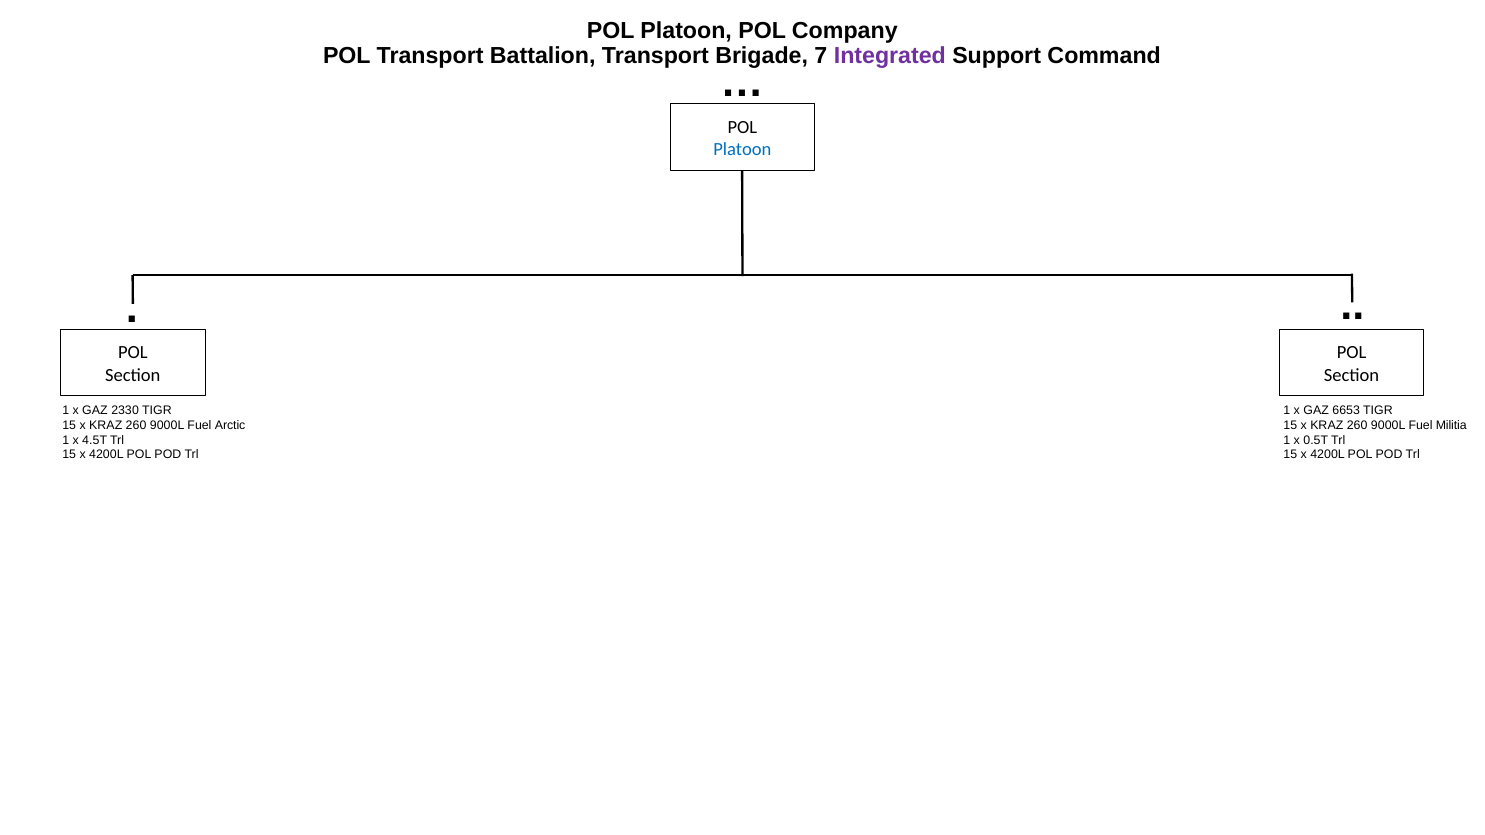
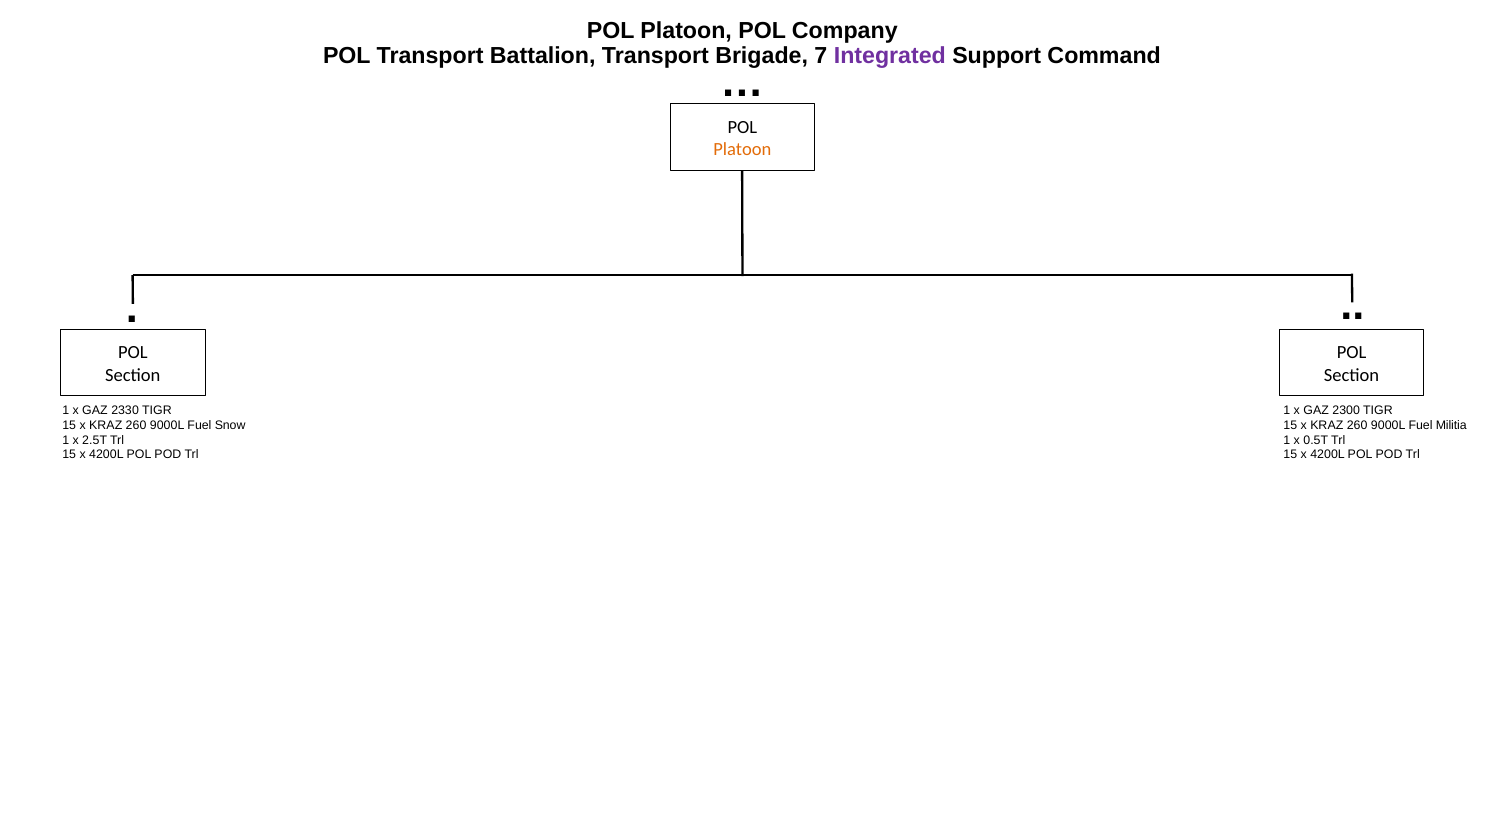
Platoon colour: blue -> orange (742, 149)
6653: 6653 -> 2300 (1346, 410)
Arctic: Arctic -> Snow (230, 425)
4.5T: 4.5T -> 2.5T (95, 440)
